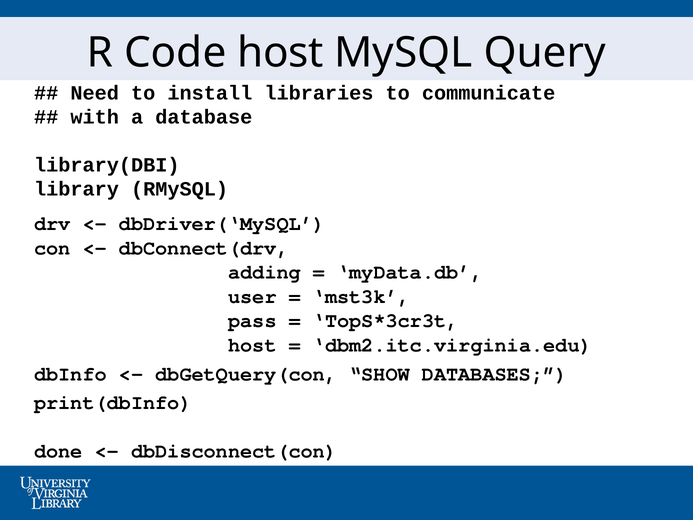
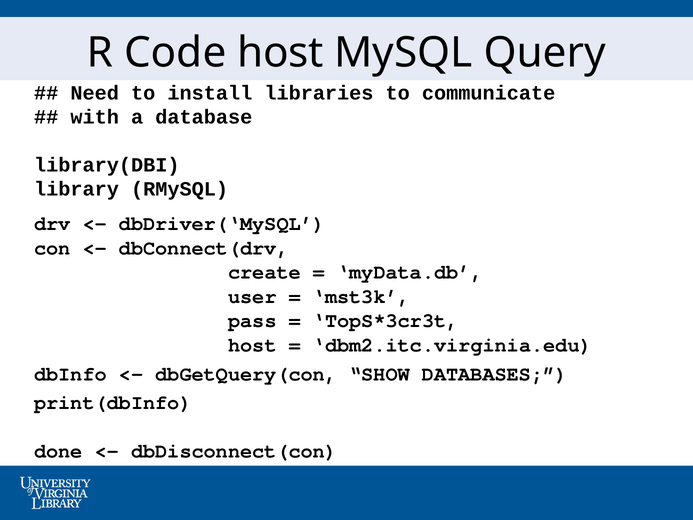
adding: adding -> create (265, 272)
